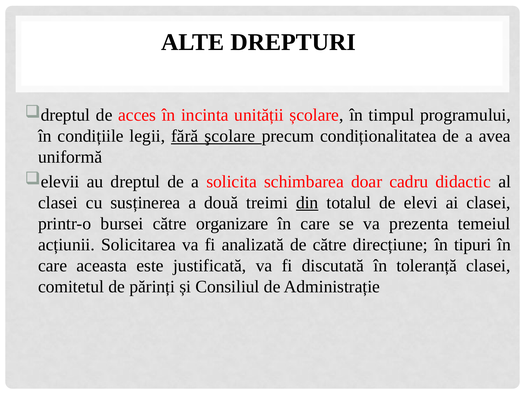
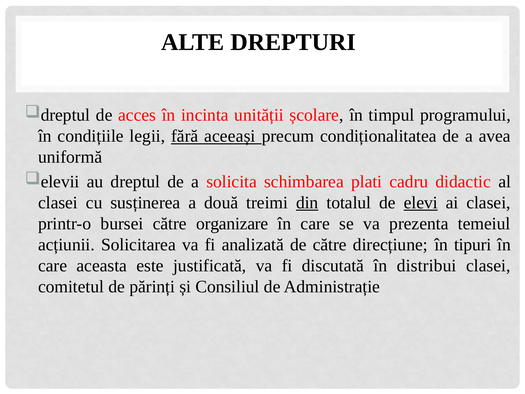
şcolare: şcolare -> aceeași (230, 136)
doar: doar -> plati (367, 181)
elevi underline: none -> present (421, 202)
toleranță: toleranță -> distribui (427, 265)
